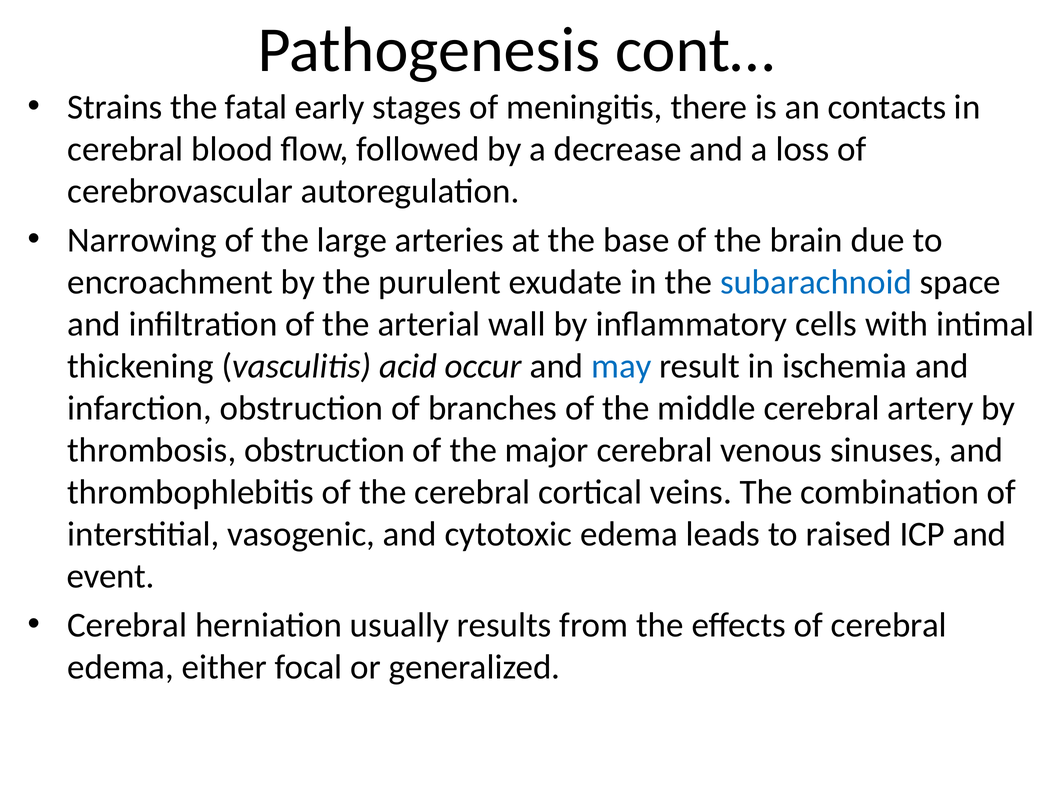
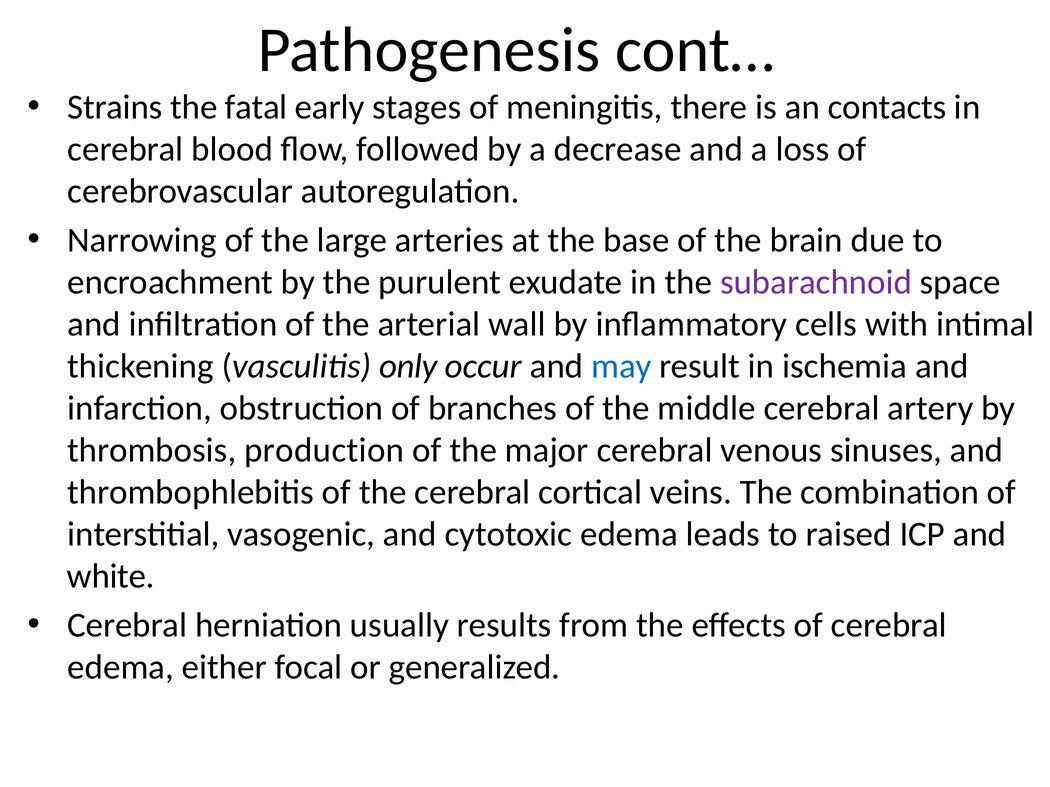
subarachnoid colour: blue -> purple (816, 282)
acid: acid -> only (408, 366)
thrombosis obstruction: obstruction -> production (324, 450)
event: event -> white (111, 576)
